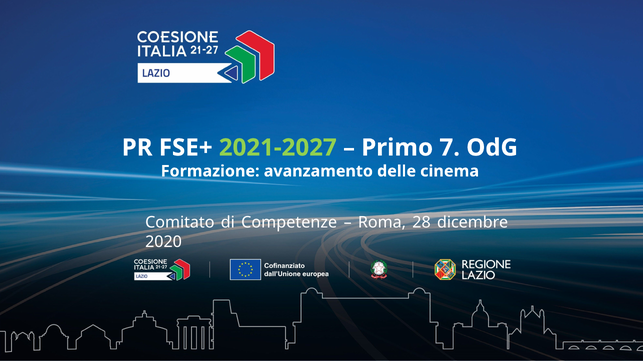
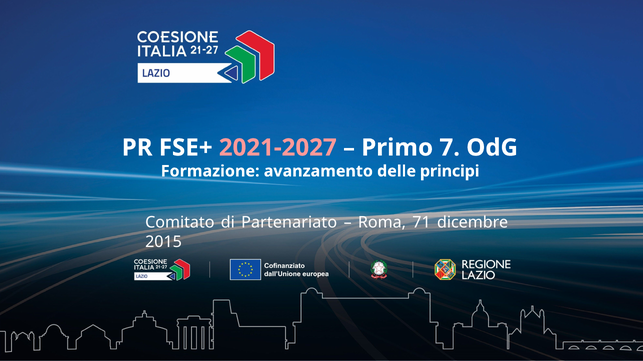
2021-2027 colour: light green -> pink (278, 148)
cinema: cinema -> principi (450, 171)
Competenze: Competenze -> Partenariato (289, 223)
28: 28 -> 71 (422, 223)
2020: 2020 -> 2015 (164, 242)
